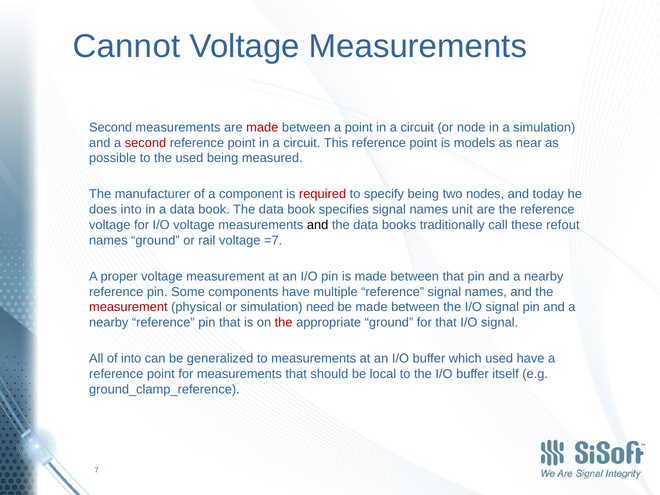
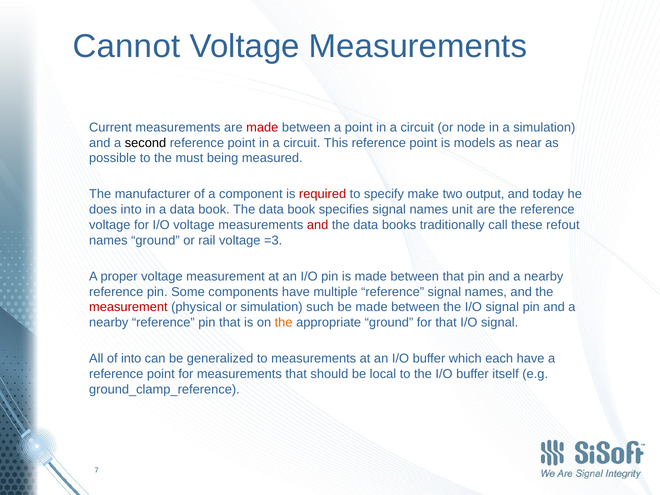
Second: Second -> Current (111, 127)
second colour: red -> black (146, 143)
the used: used -> must (189, 158)
specify being: being -> make (423, 194)
nodes: nodes -> output (485, 194)
and colour: black -> red (318, 225)
=7: =7 -> =3 (273, 240)
need: need -> such (320, 307)
the colour: red -> orange (284, 323)
which used: used -> each (499, 359)
